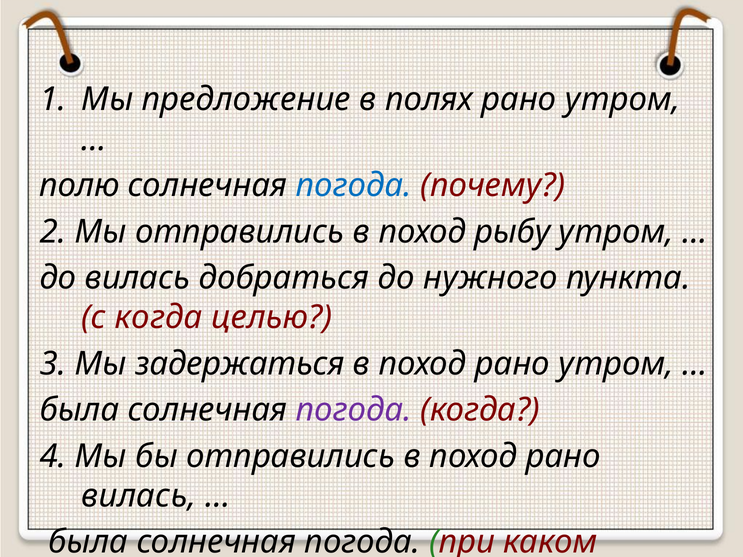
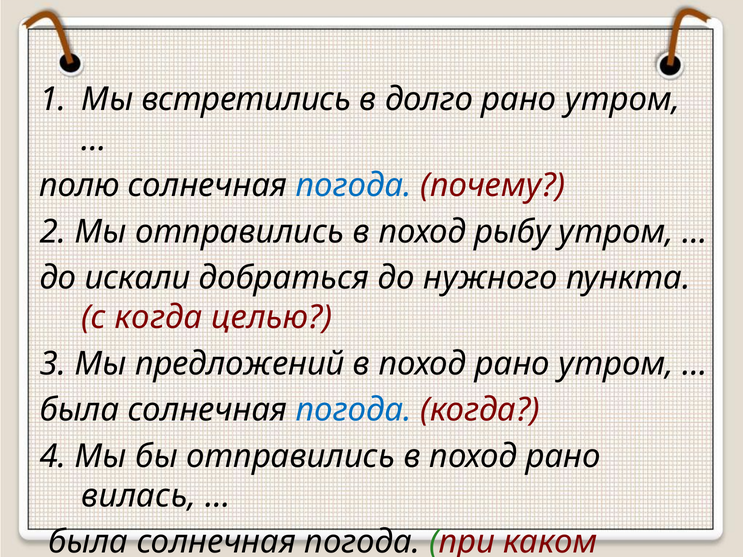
предложение: предложение -> встретились (246, 100)
полях: полях -> долго (429, 100)
до вилась: вилась -> искали (138, 278)
задержаться: задержаться -> предложений (240, 364)
погода colour: purple -> blue (354, 410)
